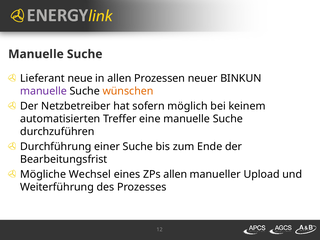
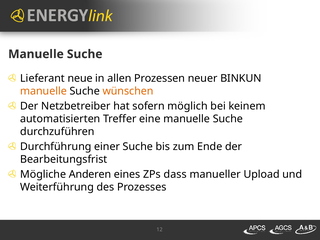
manuelle colour: purple -> orange (44, 91)
Wechsel: Wechsel -> Anderen (90, 174)
ZPs allen: allen -> dass (175, 174)
